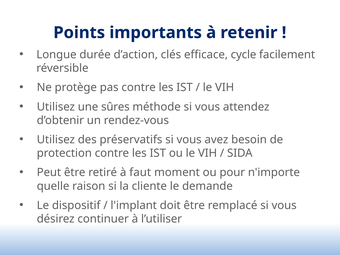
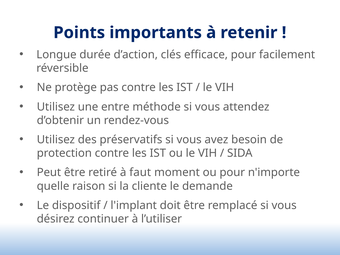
efficace cycle: cycle -> pour (243, 55)
sûres: sûres -> entre (115, 107)
